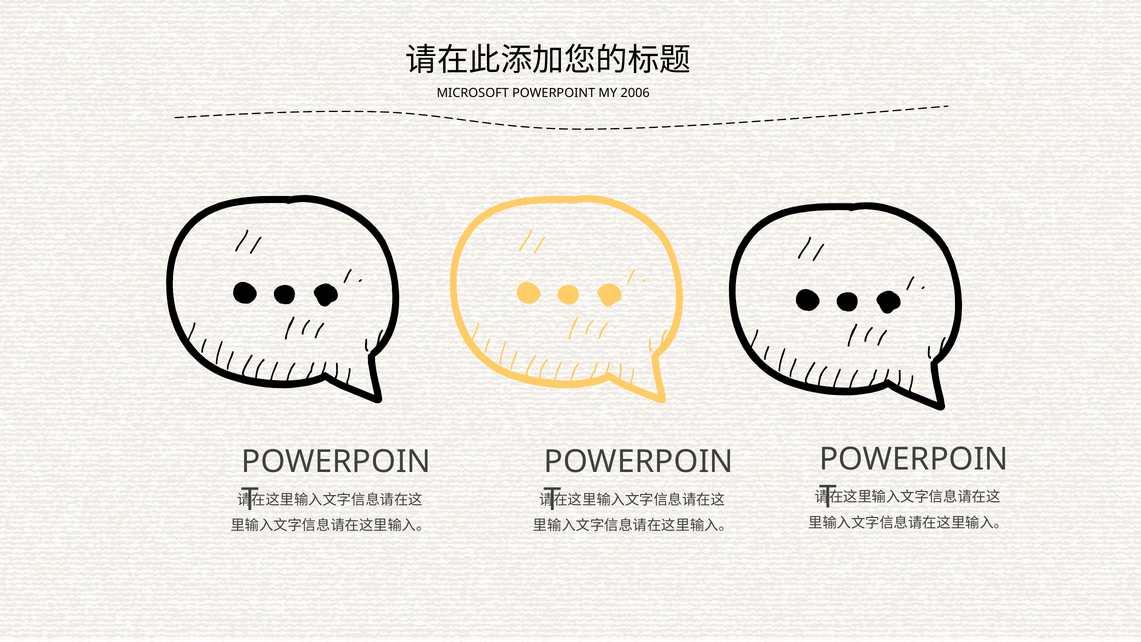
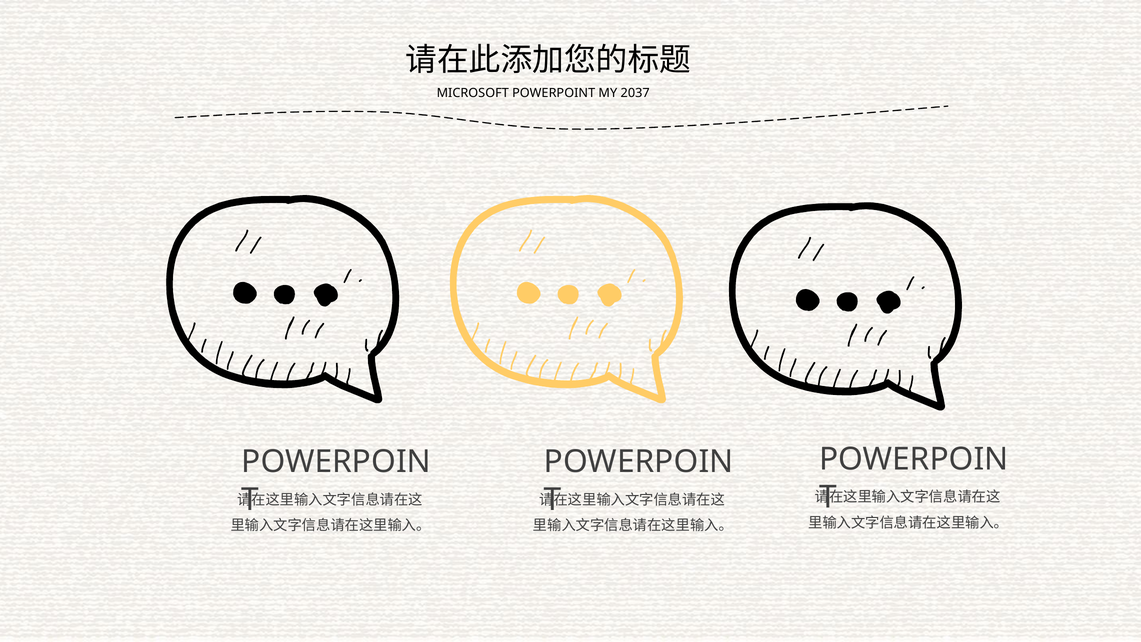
2006: 2006 -> 2037 (635, 93)
